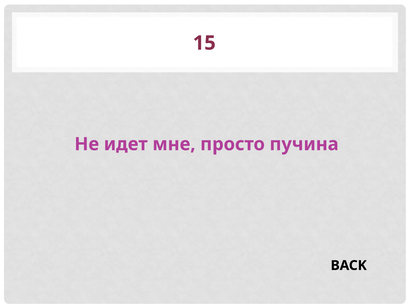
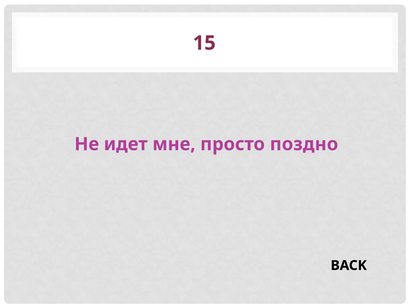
пучина: пучина -> поздно (304, 144)
